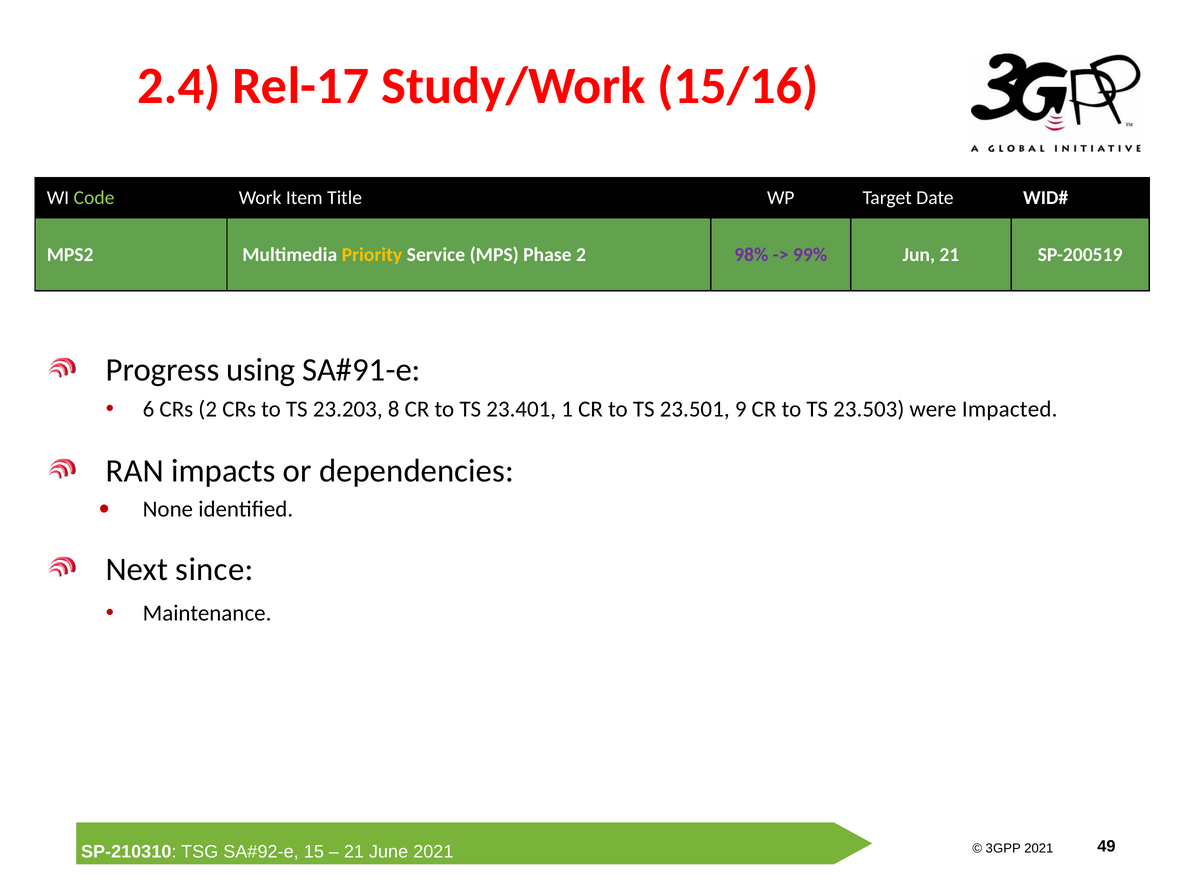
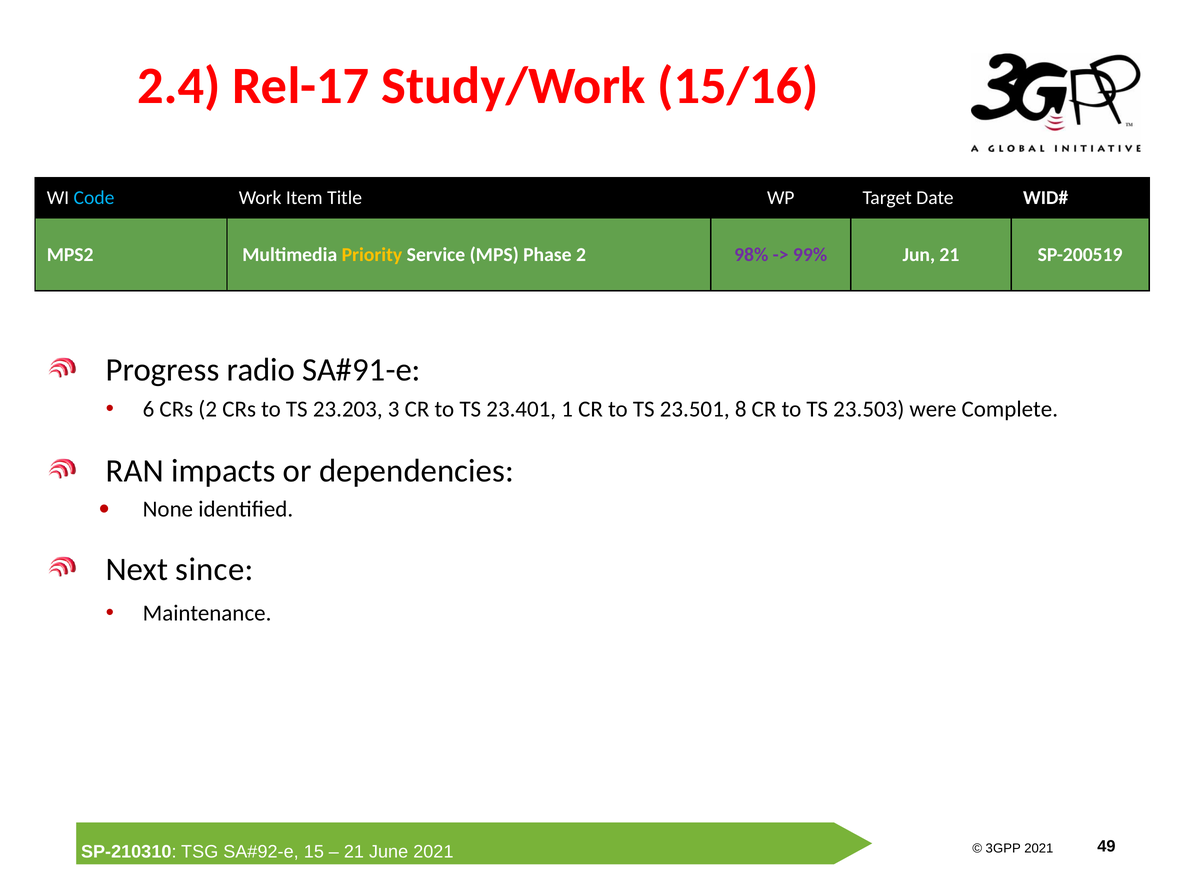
Code colour: light green -> light blue (94, 198)
using: using -> radio (261, 370)
8: 8 -> 3 (394, 409)
9: 9 -> 8 (741, 409)
Impacted: Impacted -> Complete (1010, 409)
